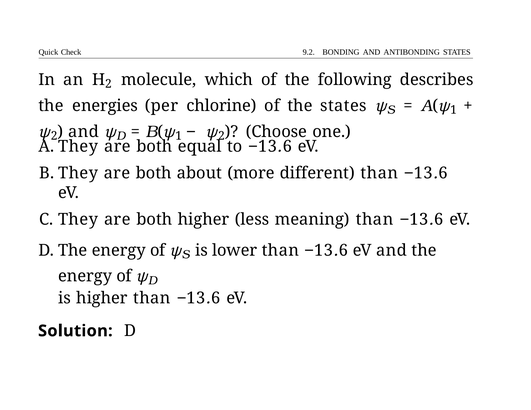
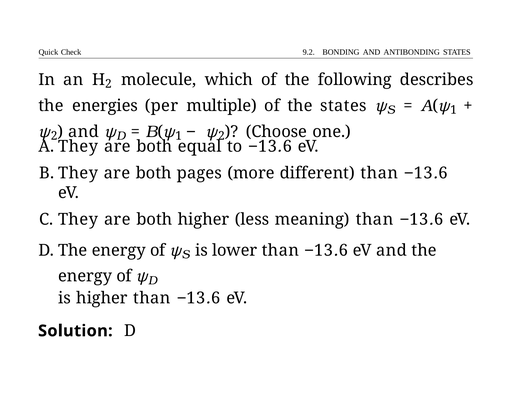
chlorine: chlorine -> multiple (222, 106)
about: about -> pages (199, 173)
